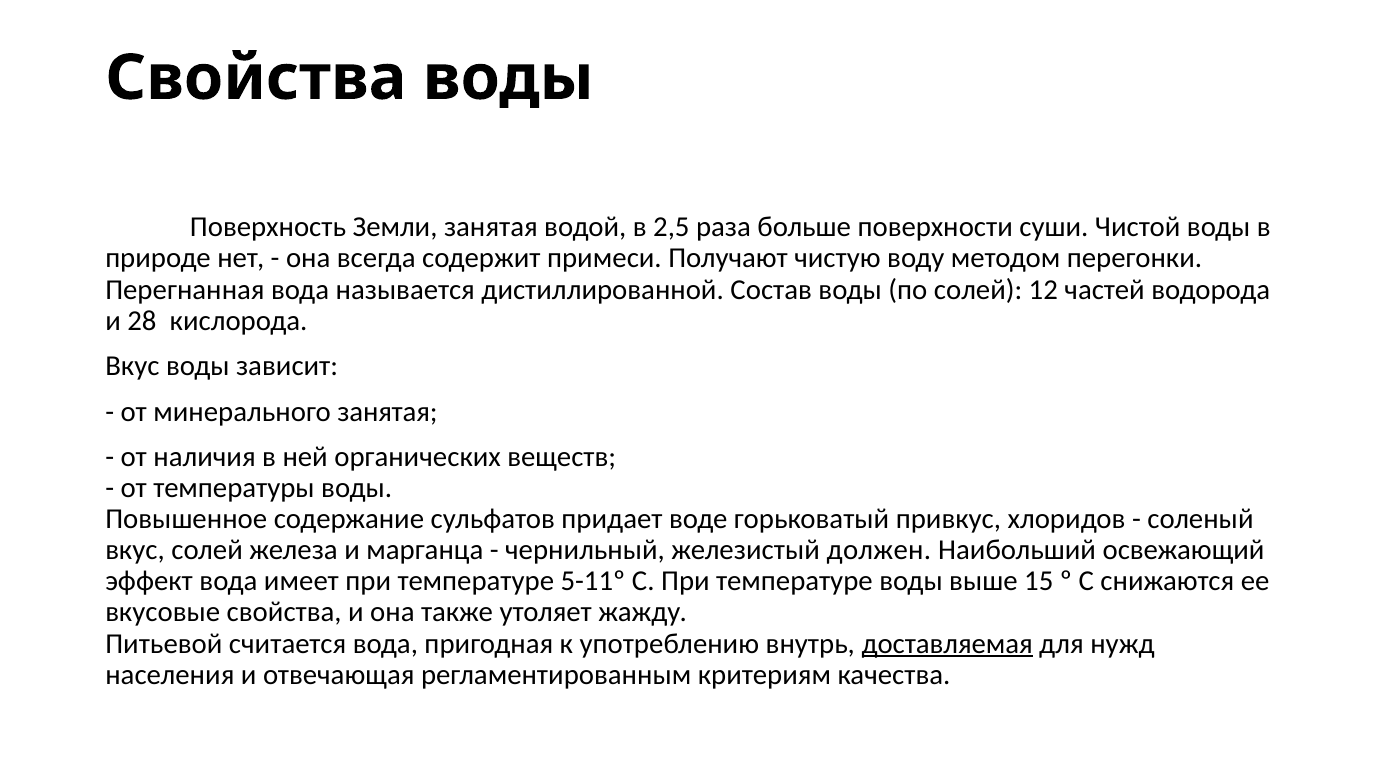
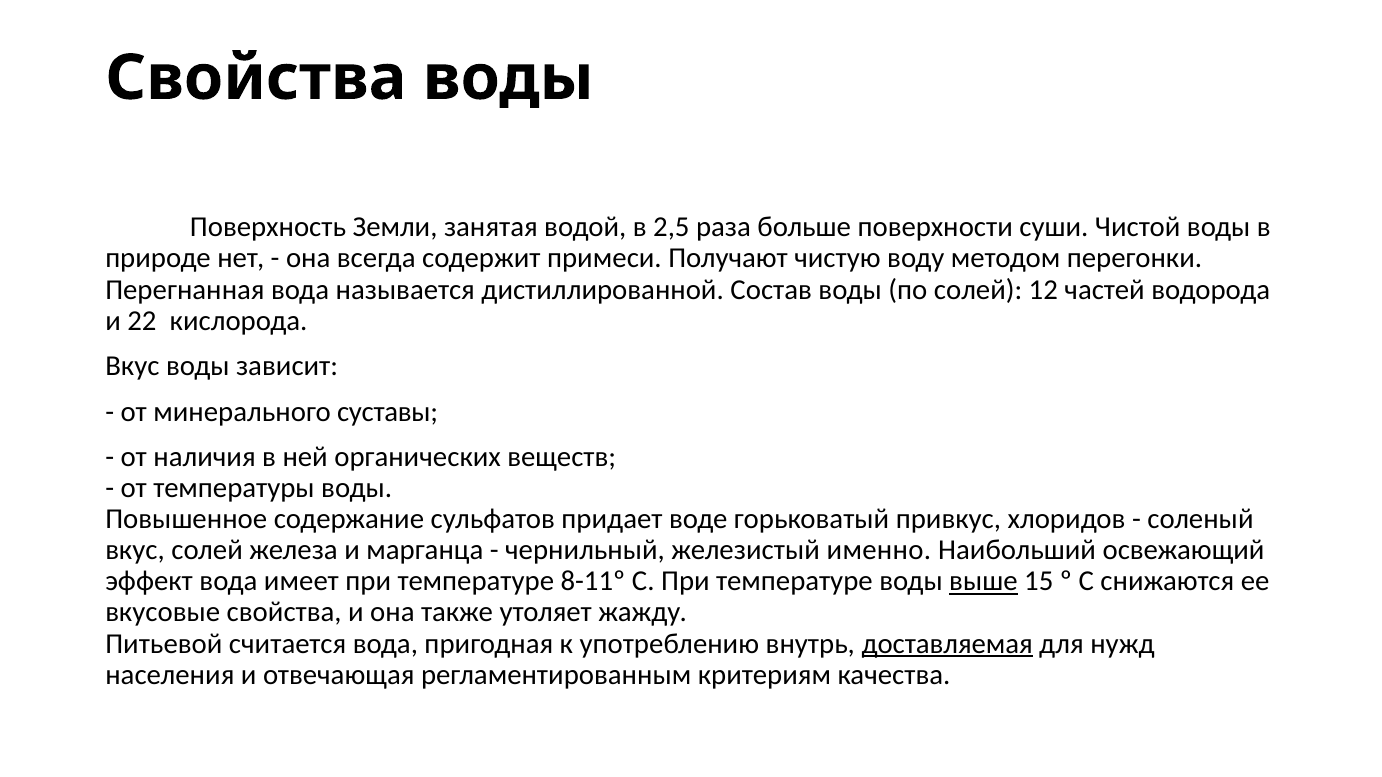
28: 28 -> 22 (142, 321)
минерального занятая: занятая -> суставы (388, 412)
должен: должен -> именно (879, 551)
5-11º: 5-11º -> 8-11º (593, 582)
выше underline: none -> present (983, 582)
